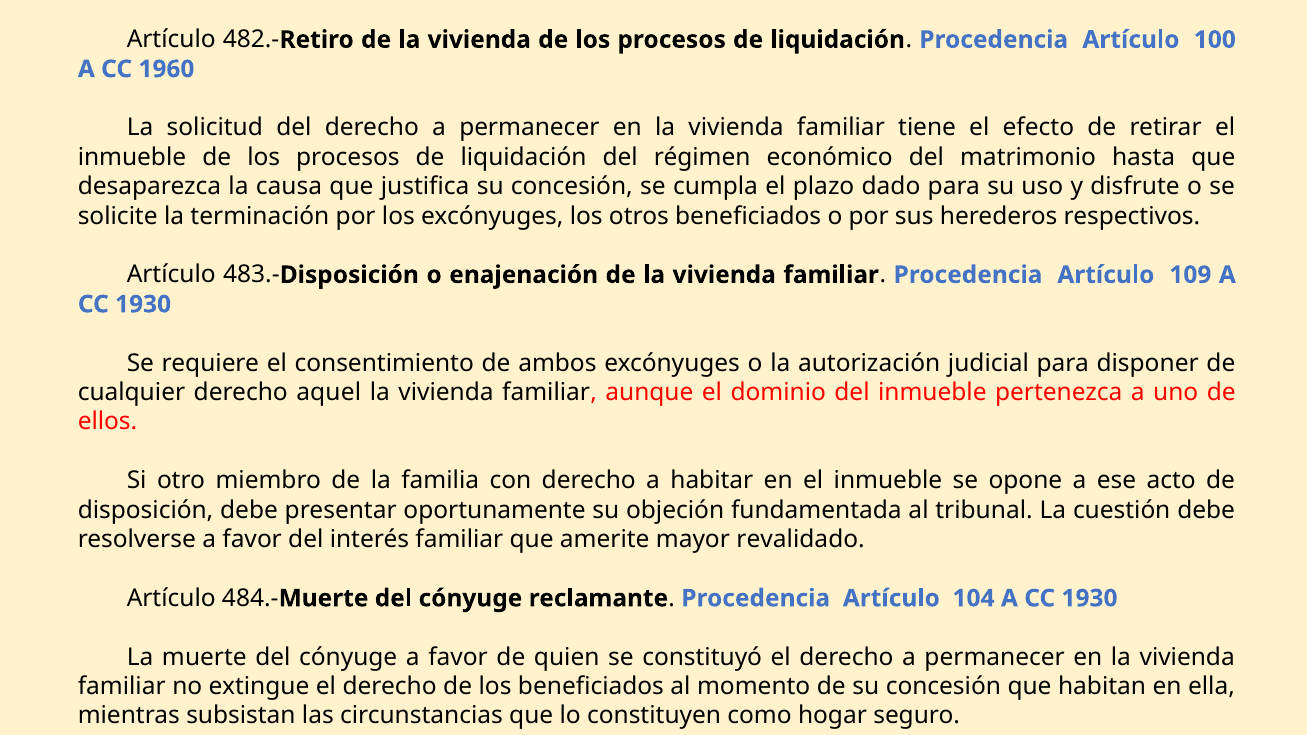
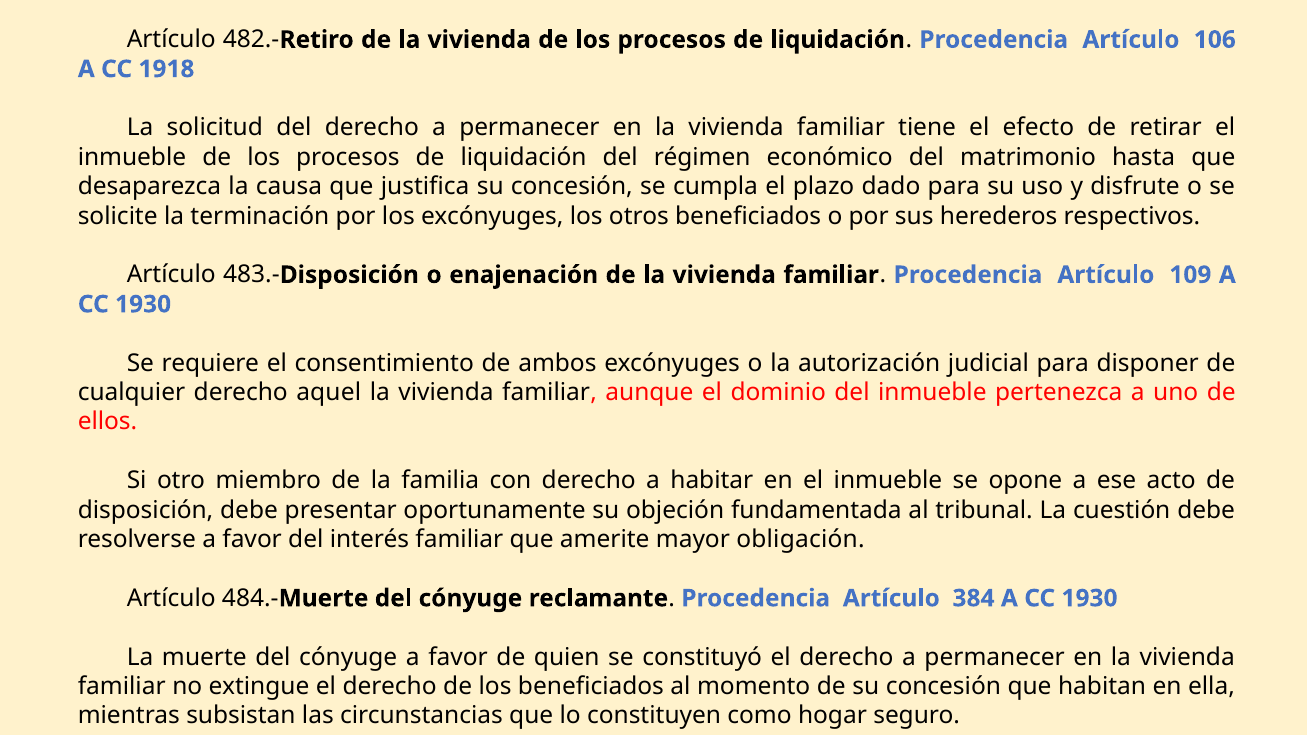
100: 100 -> 106 (1215, 40)
1960: 1960 -> 1918 (166, 69)
revalidado: revalidado -> obligación (800, 540)
104: 104 -> 384 (974, 598)
